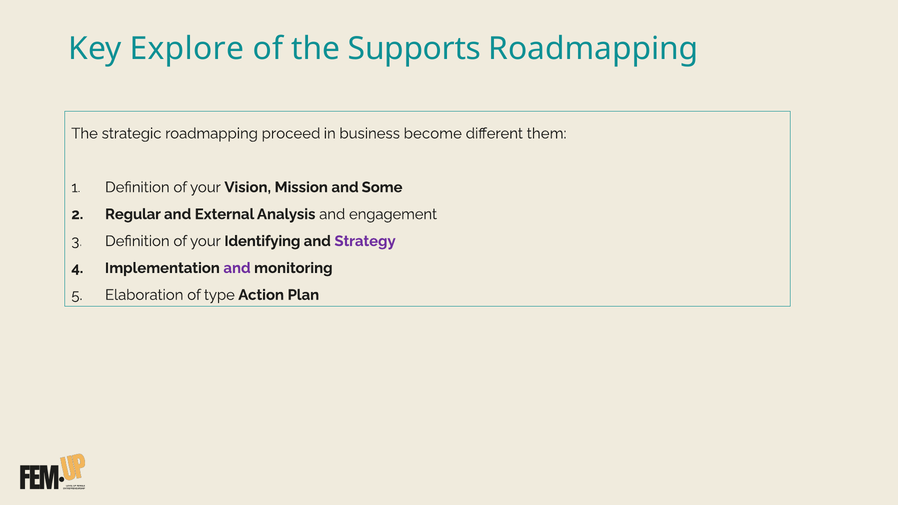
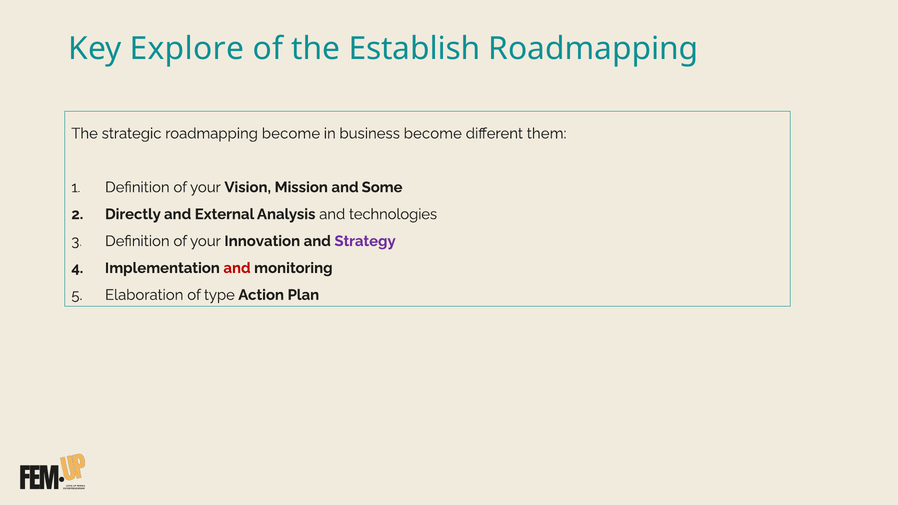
Supports: Supports -> Establish (414, 49)
roadmapping proceed: proceed -> become (291, 134)
Regular: Regular -> Directly (133, 214)
engagement: engagement -> technologies (393, 214)
Identifying: Identifying -> Innovation (262, 241)
and colour: purple -> red (237, 268)
